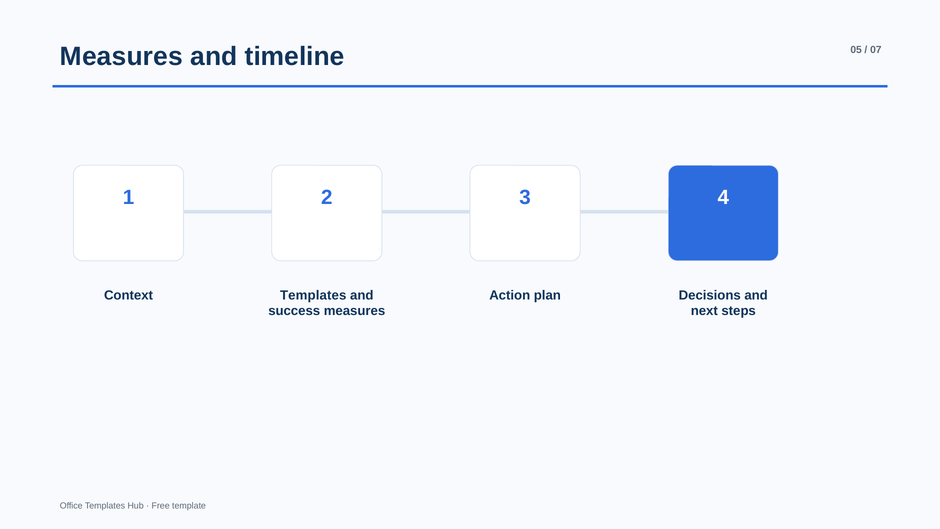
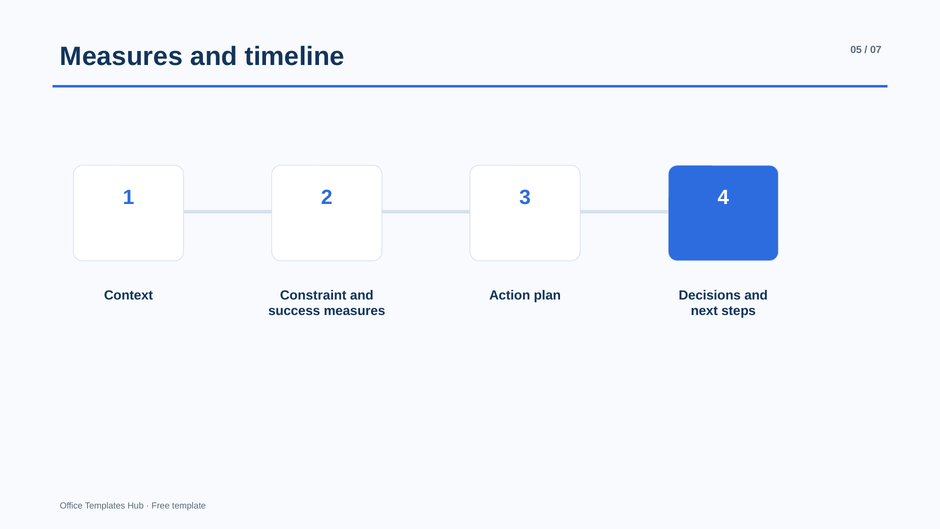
Templates: Templates -> Constraint (313, 295)
